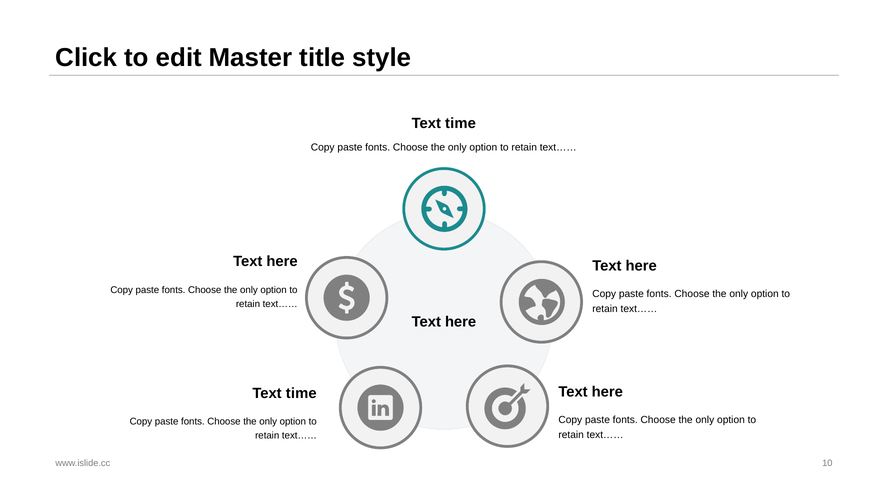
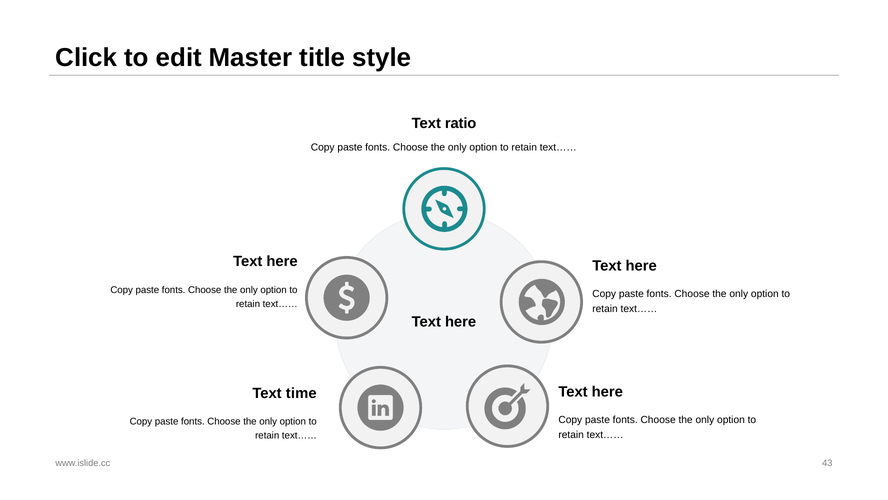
time: time -> ratio (461, 123)
10: 10 -> 43 (827, 463)
